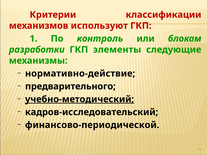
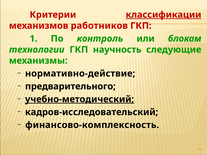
классификации underline: none -> present (164, 15)
используют: используют -> работников (99, 26)
разработки: разработки -> технологии (37, 50)
элементы: элементы -> научность (117, 50)
финансово-периодической: финансово-периодической -> финансово-комплексность (92, 125)
